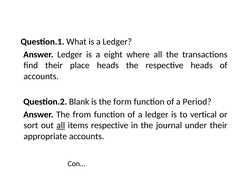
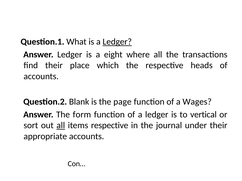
Ledger underline: none -> present (117, 42)
place heads: heads -> which (108, 66)
form: form -> page (122, 102)
Period: Period -> Wages (197, 102)
from: from -> form (82, 115)
